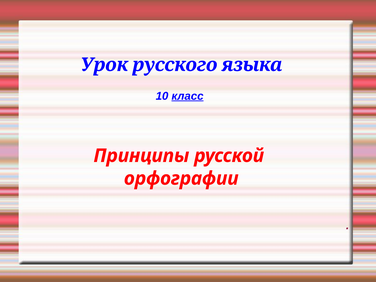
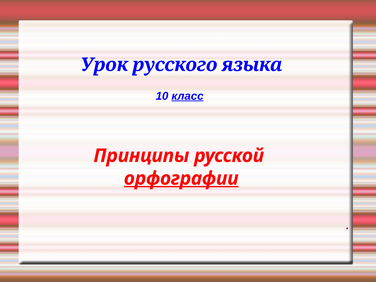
орфографии underline: none -> present (181, 178)
